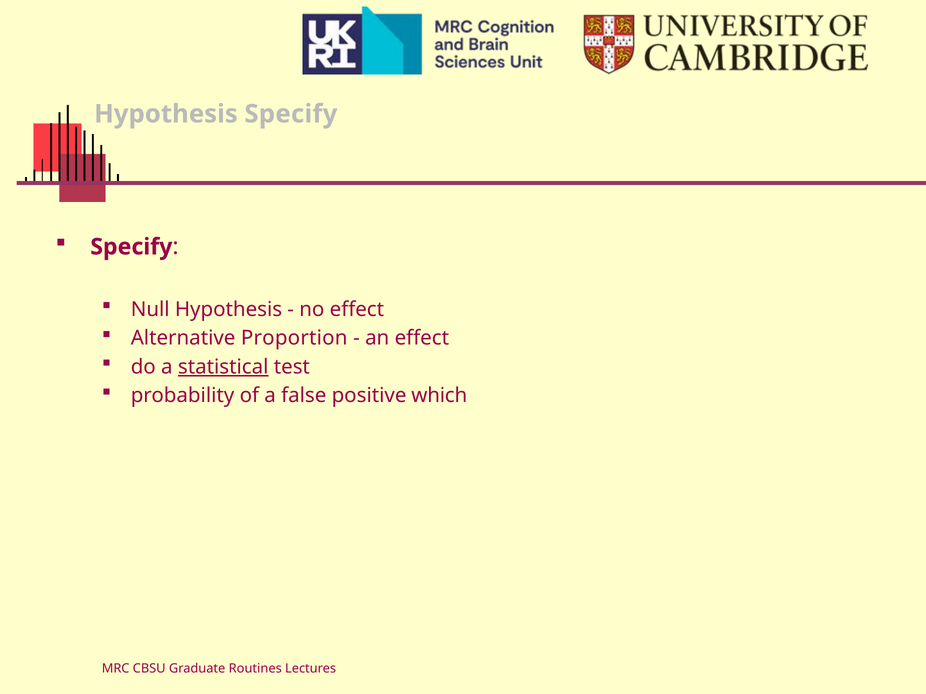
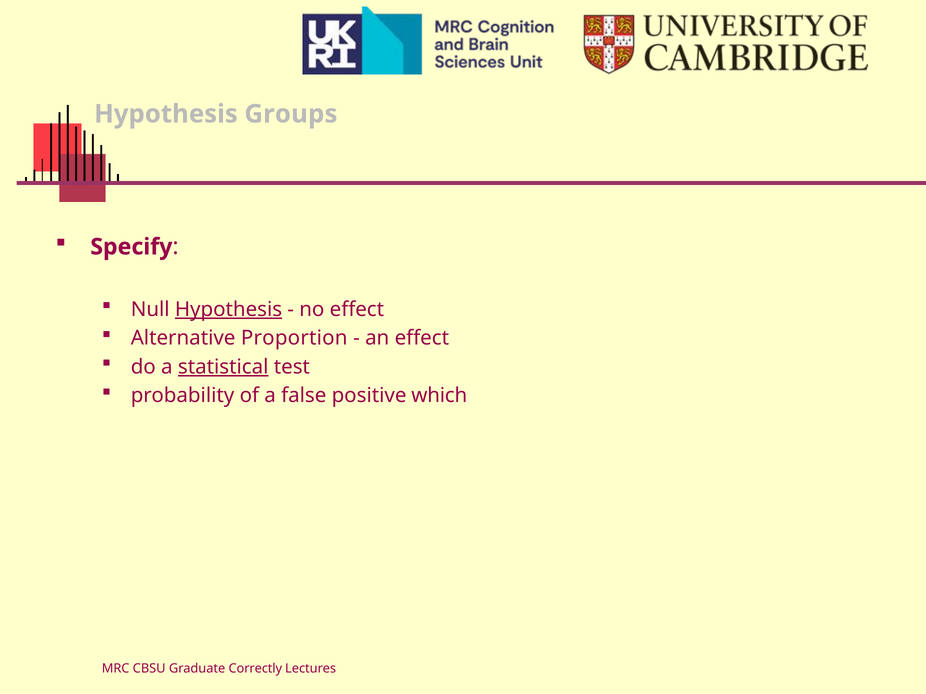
Hypothesis Specify: Specify -> Groups (291, 114)
Hypothesis underline: none -> present (229, 310)
Routines: Routines -> Correctly (255, 669)
